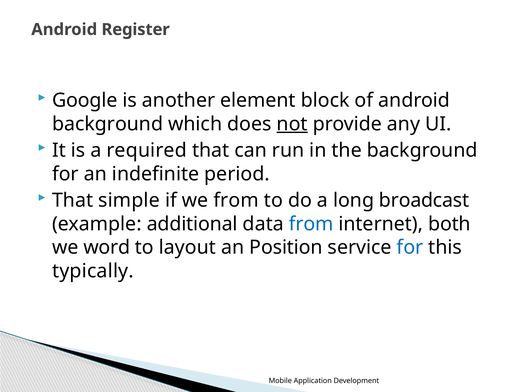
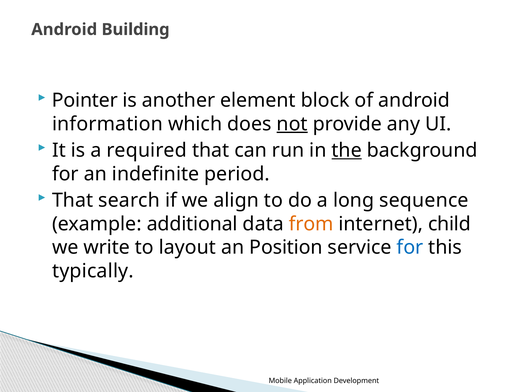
Register: Register -> Building (136, 29)
Google: Google -> Pointer (85, 100)
background: background -> information (108, 124)
the underline: none -> present (347, 150)
simple: simple -> search (129, 200)
we from: from -> align (236, 200)
broadcast: broadcast -> sequence (424, 200)
from colour: blue -> orange (311, 224)
both: both -> child (449, 224)
word: word -> write (107, 247)
